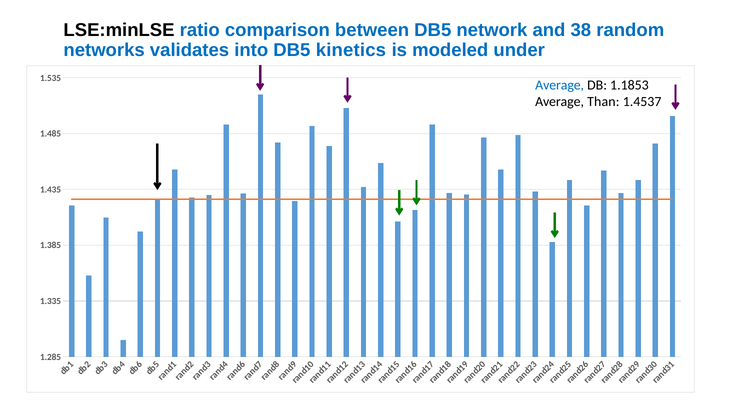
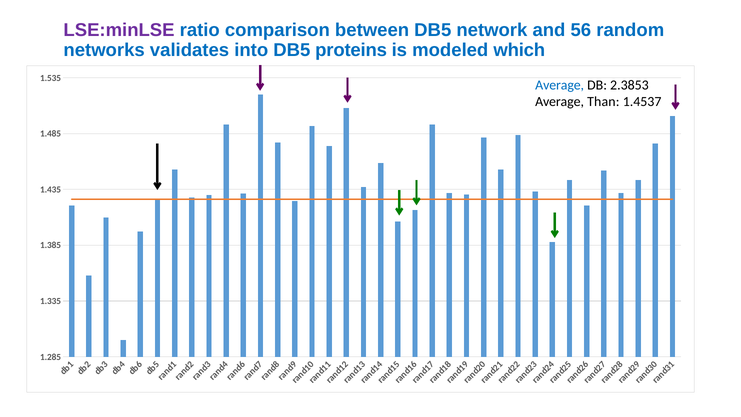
LSE:minLSE colour: black -> purple (119, 30)
38: 38 -> 56 (581, 30)
kinetics: kinetics -> proteins (351, 50)
under: under -> which (519, 50)
1.1853: 1.1853 -> 2.3853 (629, 85)
